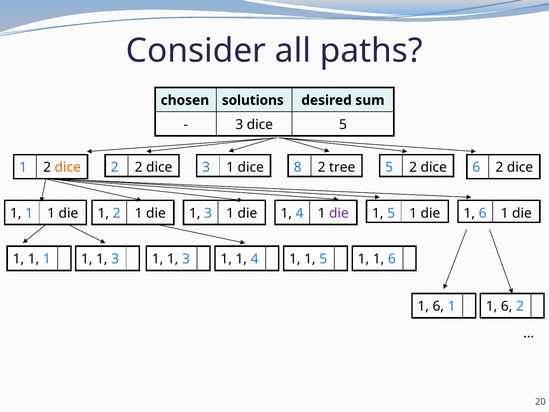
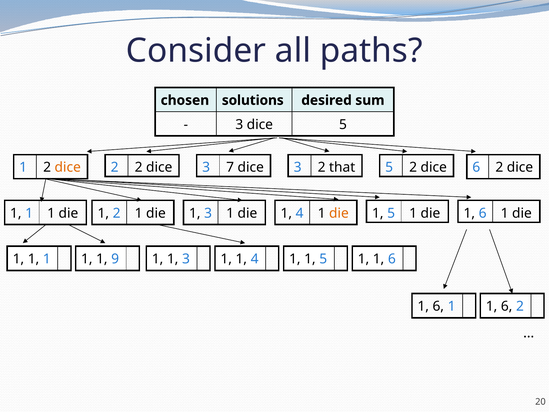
dice 3 1: 1 -> 7 (230, 167)
8: 8 -> 3 (298, 167)
tree: tree -> that (342, 167)
die colour: purple -> orange (339, 213)
3: 3 -> 9 (115, 259)
